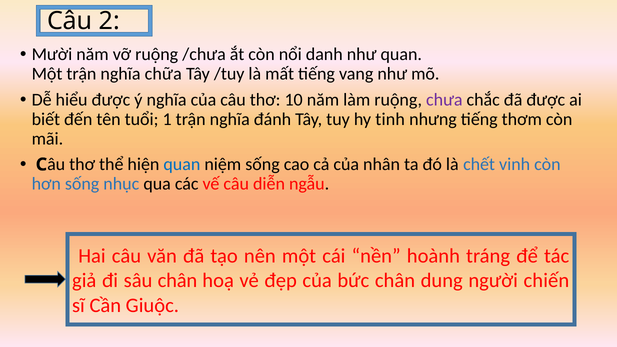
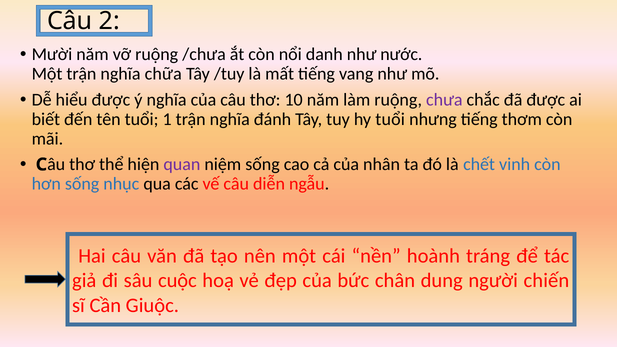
như quan: quan -> nước (401, 54)
hy tinh: tinh -> tuổi (390, 119)
quan colour: blue -> purple (182, 165)
sâu chân: chân -> cuộc (177, 281)
